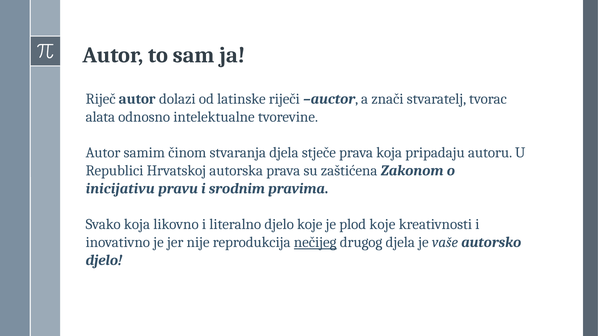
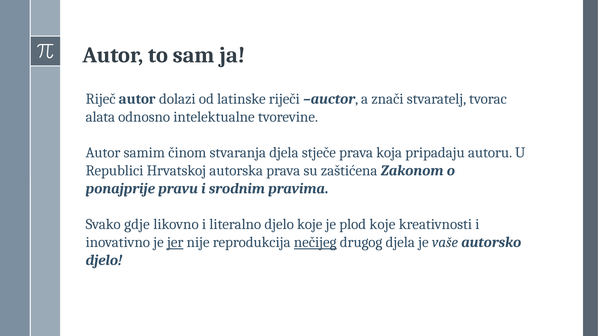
inicijativu: inicijativu -> ponajprije (120, 189)
Svako koja: koja -> gdje (137, 225)
jer underline: none -> present (175, 243)
